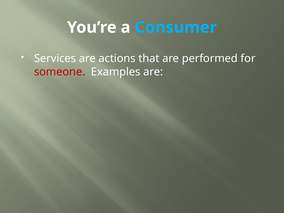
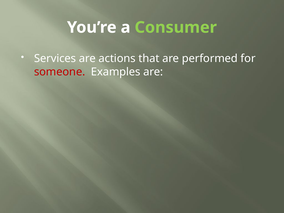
Consumer colour: light blue -> light green (176, 27)
